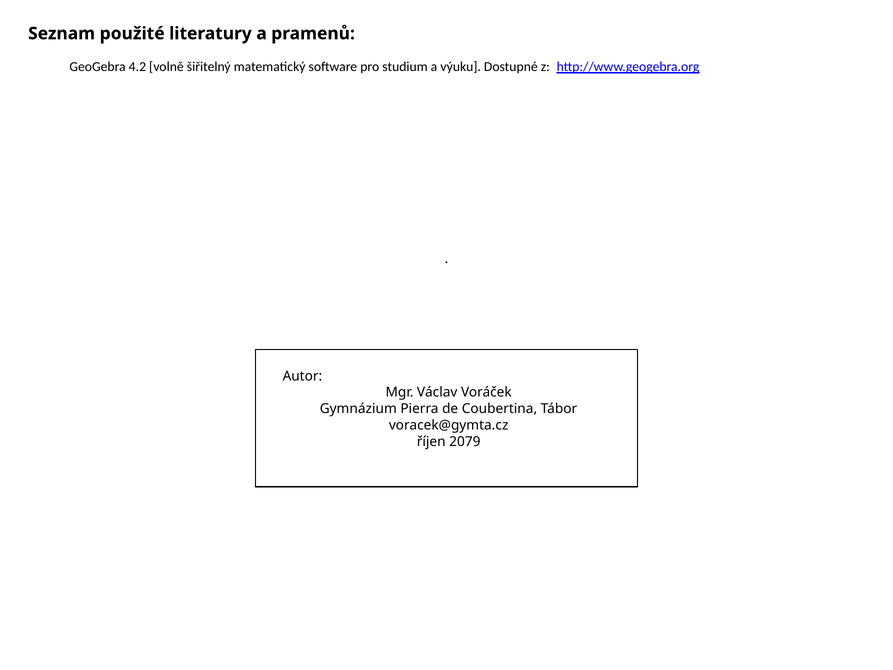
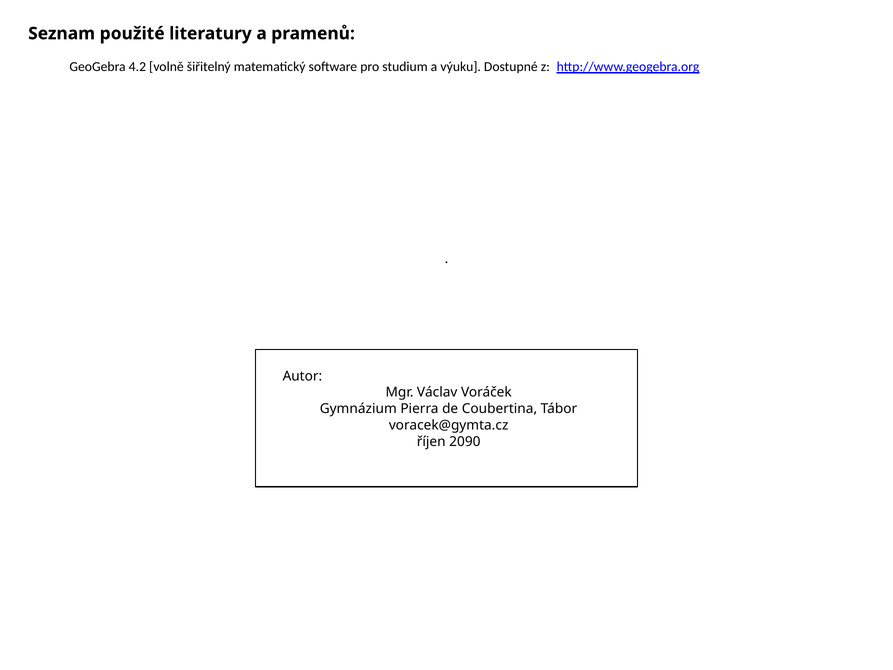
2079: 2079 -> 2090 (465, 441)
